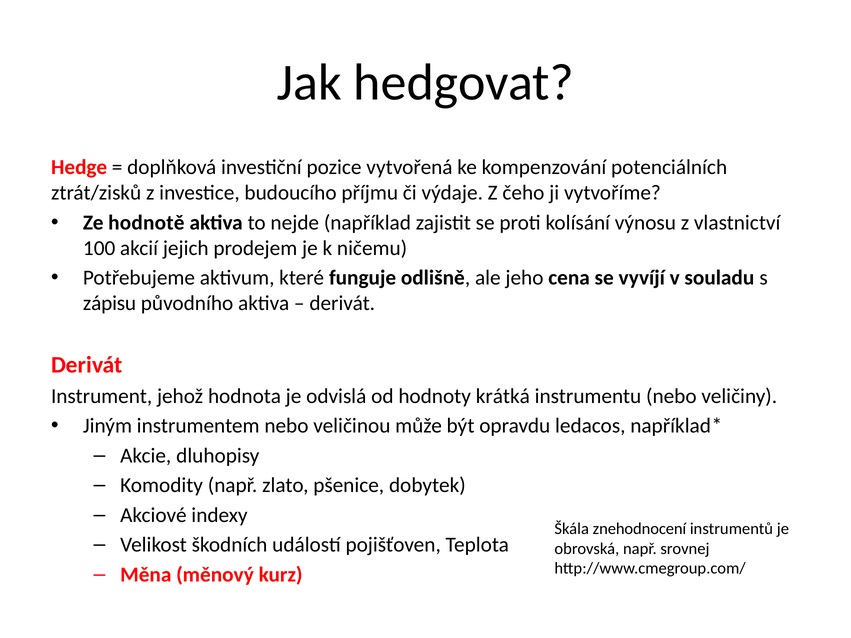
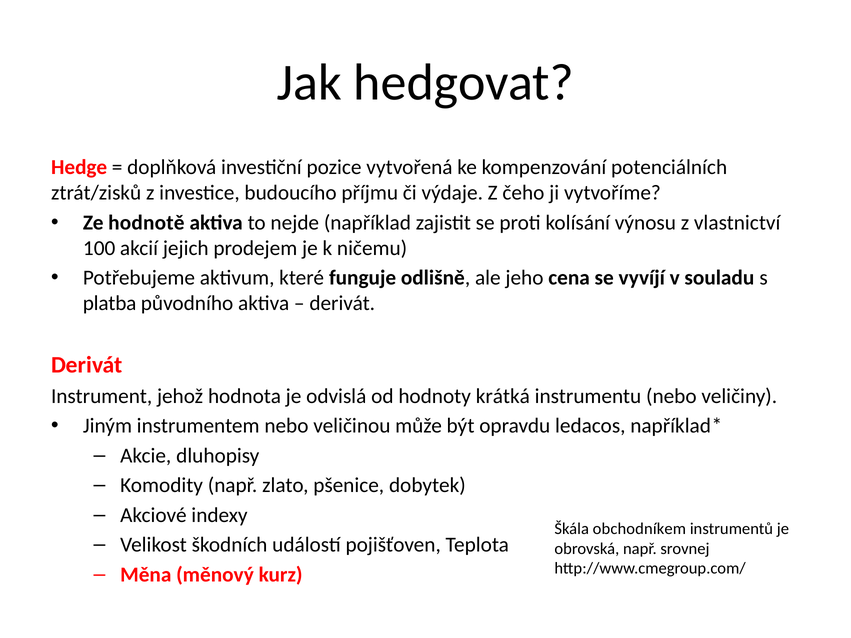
zápisu: zápisu -> platba (110, 304)
znehodnocení: znehodnocení -> obchodníkem (639, 529)
